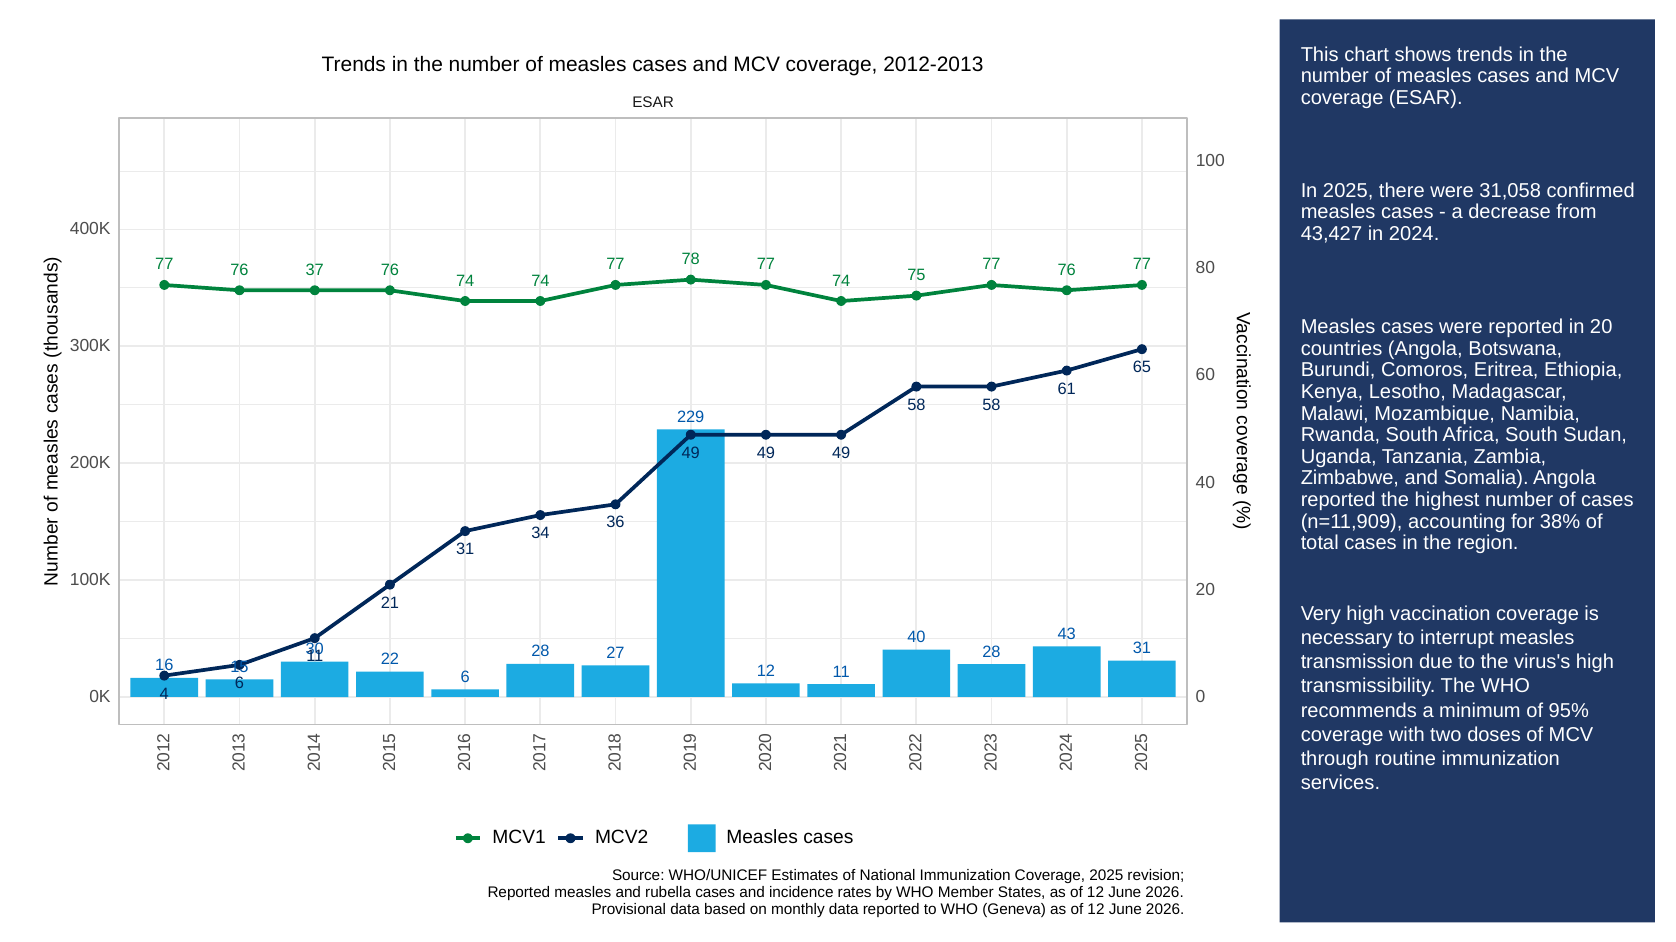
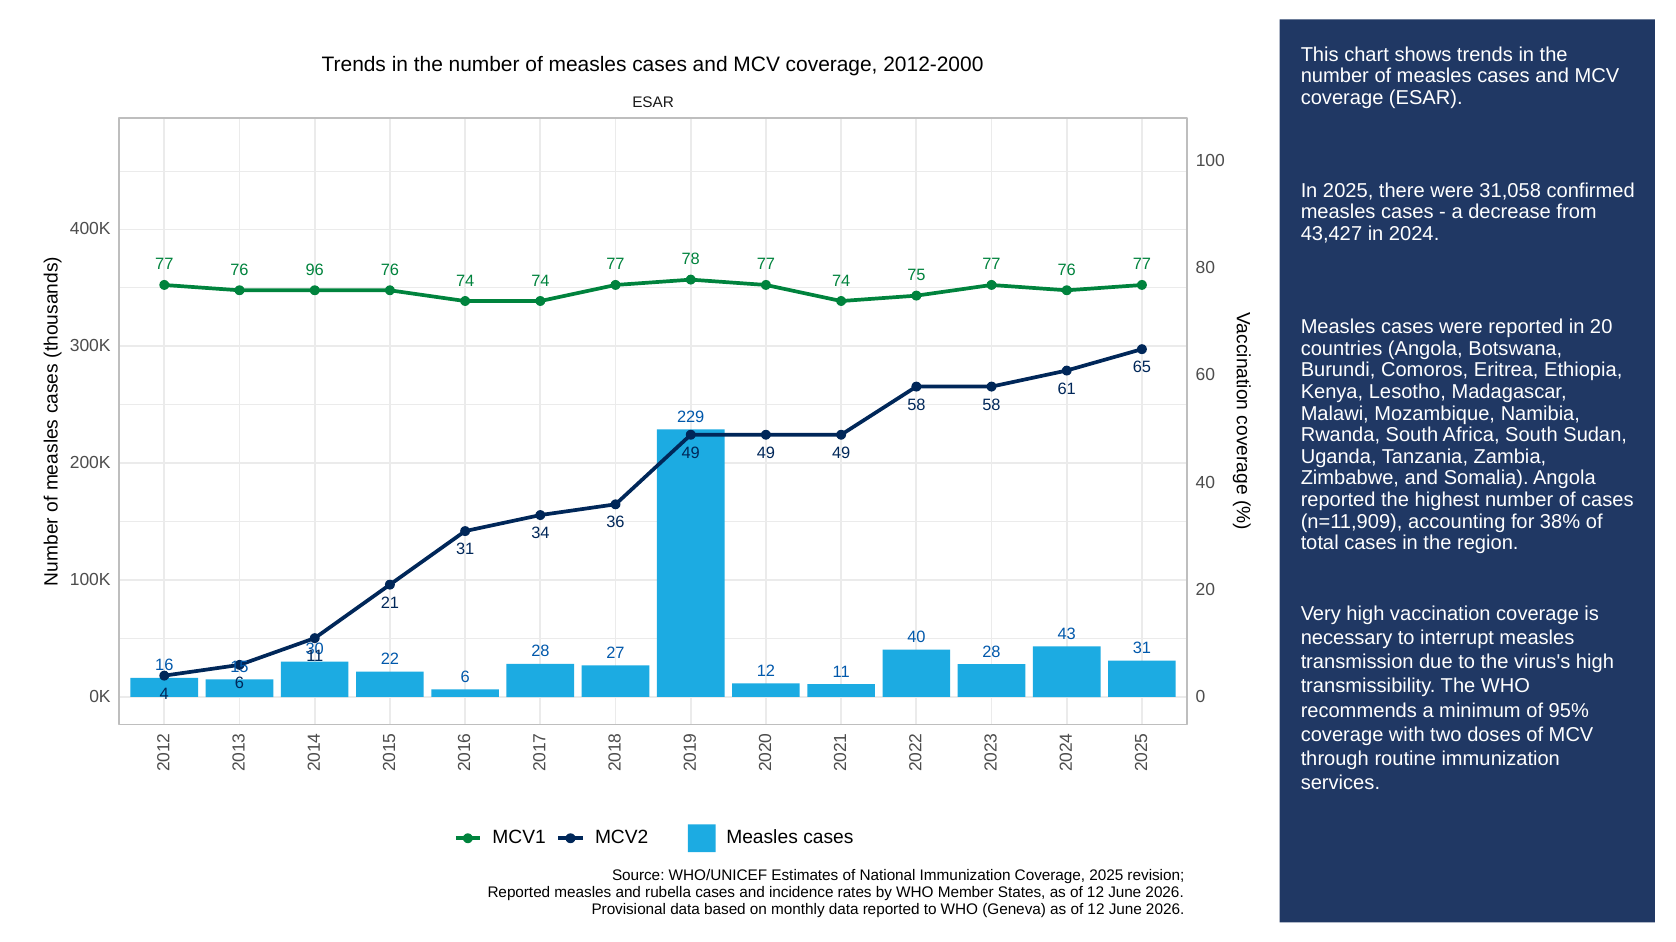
2012-2013: 2012-2013 -> 2012-2000 (933, 64)
37: 37 -> 96 (315, 270)
